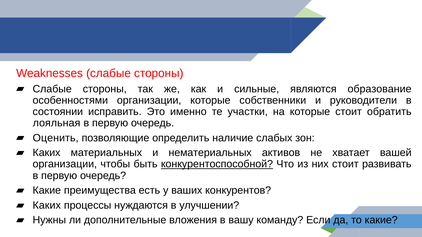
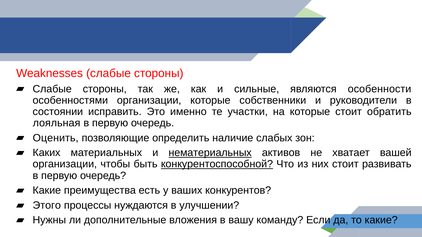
образование: образование -> особенности (380, 89)
нематериальных underline: none -> present (210, 153)
Каких: Каких -> Этого (47, 206)
